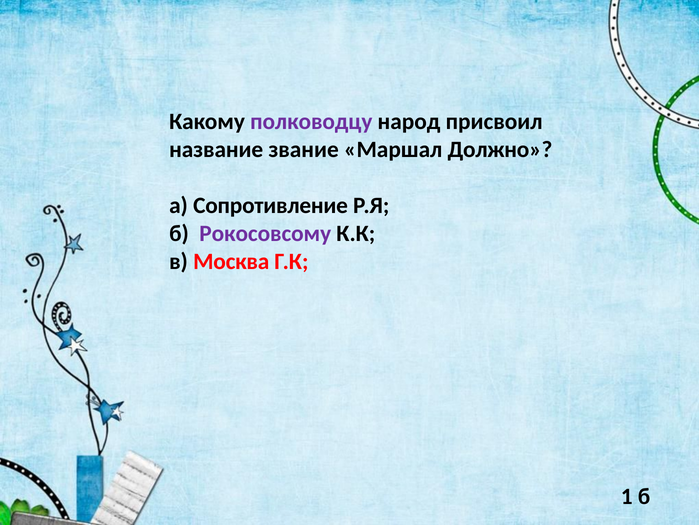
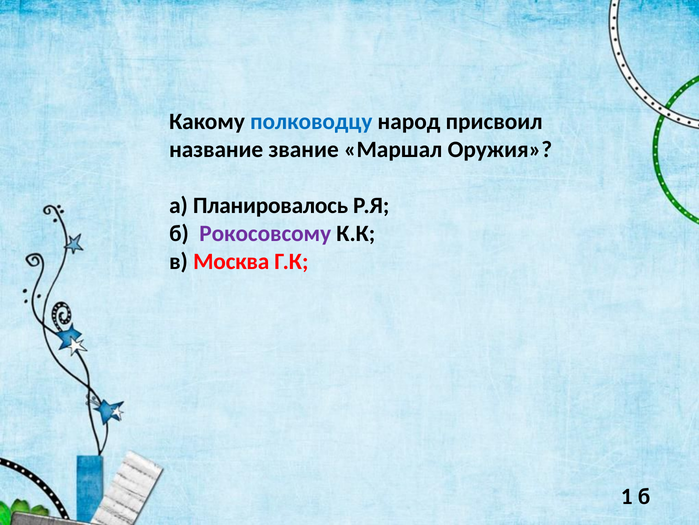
полководцу colour: purple -> blue (311, 122)
Должно: Должно -> Оружия (500, 149)
Сопротивление: Сопротивление -> Планировалось (271, 205)
